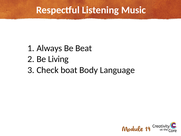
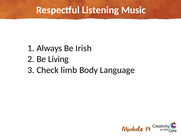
Beat: Beat -> Irish (84, 48)
boat: boat -> limb (69, 70)
